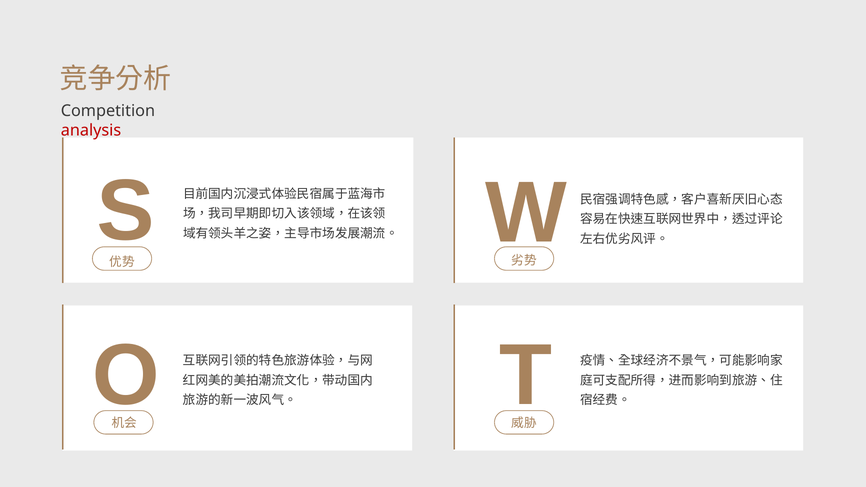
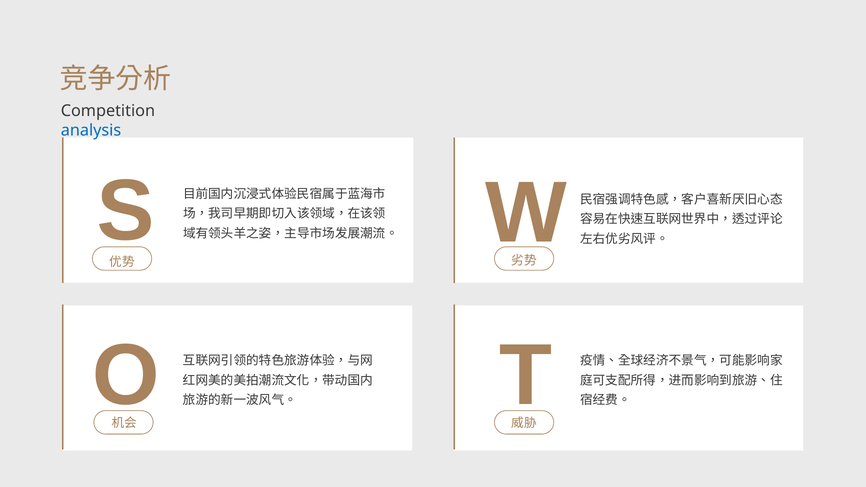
analysis colour: red -> blue (91, 130)
